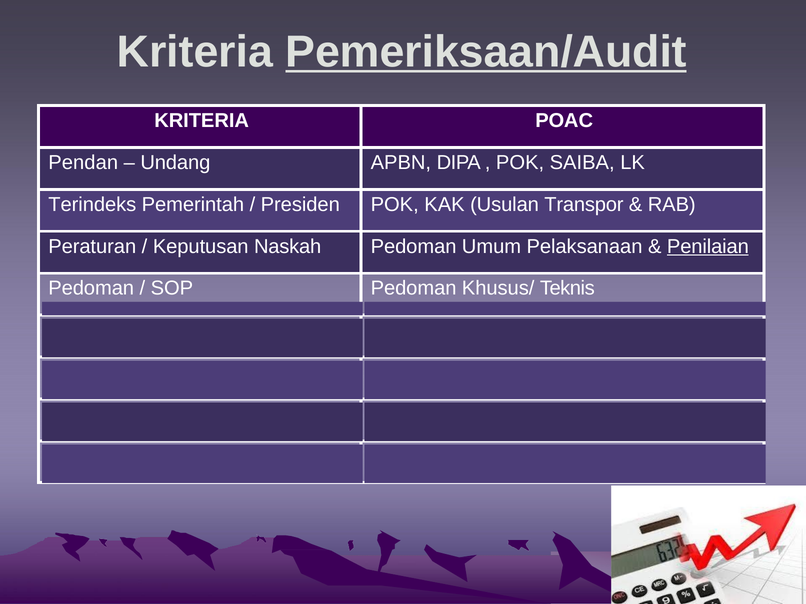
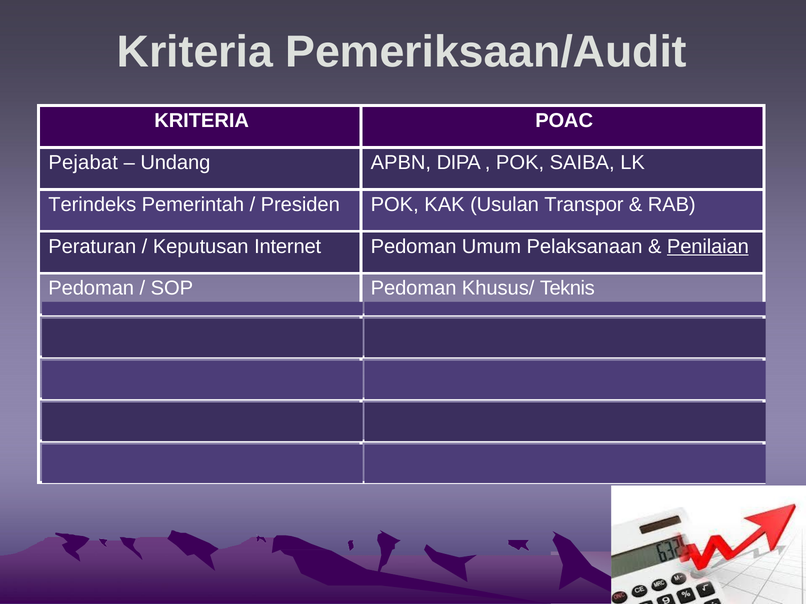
Pemeriksaan/Audit underline: present -> none (486, 52)
Pendan: Pendan -> Pejabat (83, 163)
Naskah: Naskah -> Internet (288, 247)
